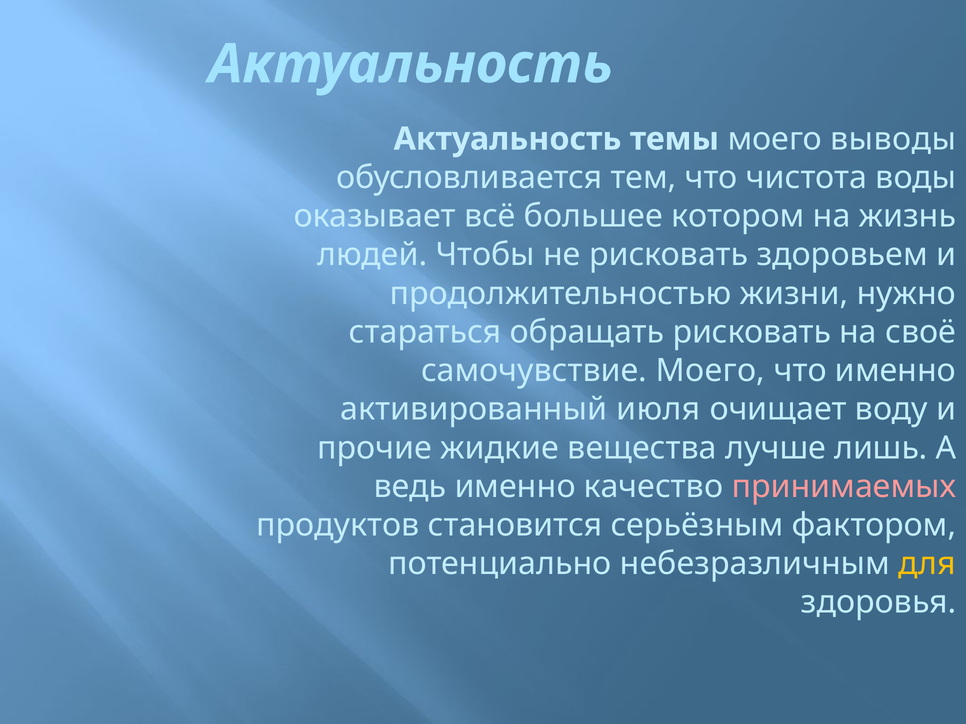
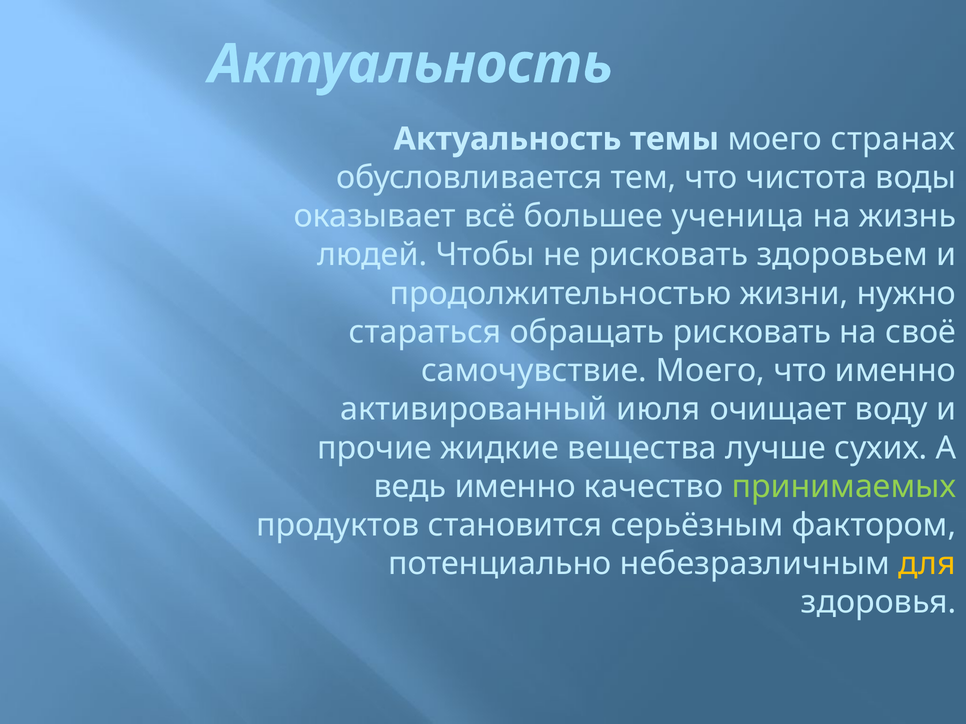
выводы: выводы -> странах (893, 139)
котором: котором -> ученица (738, 216)
лишь: лишь -> сухих (881, 448)
принимаемых colour: pink -> light green (844, 487)
